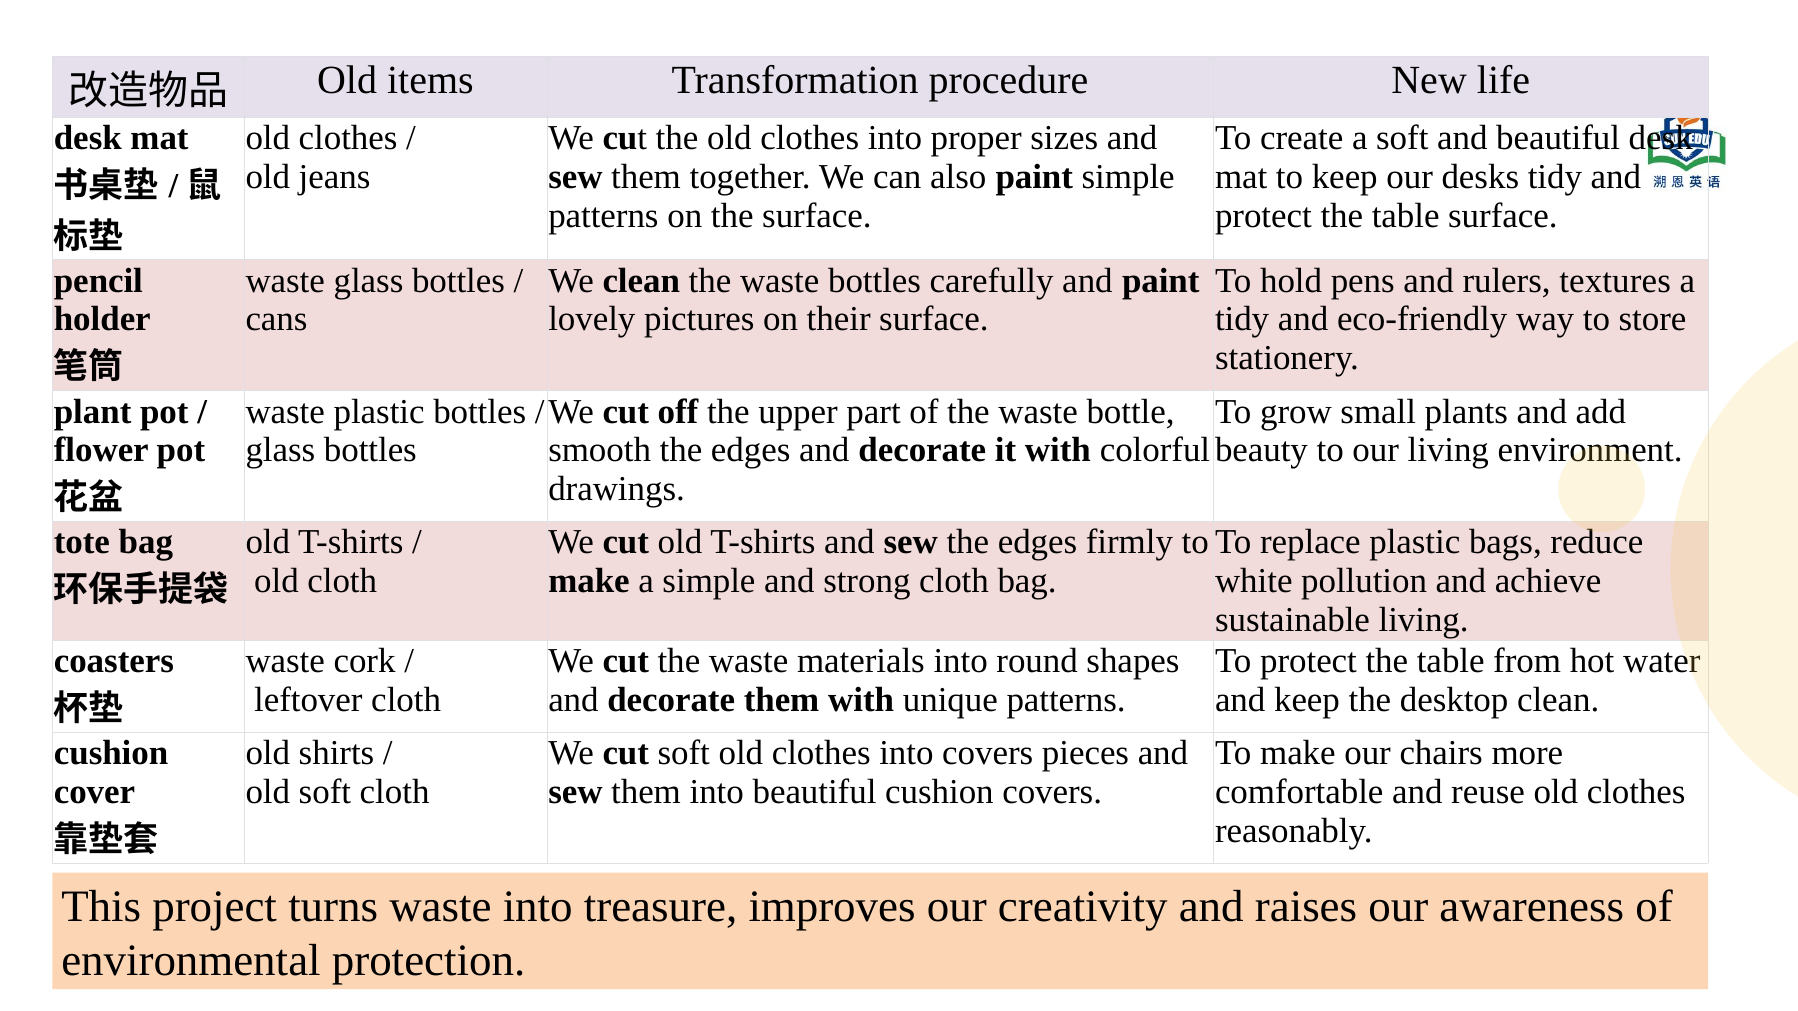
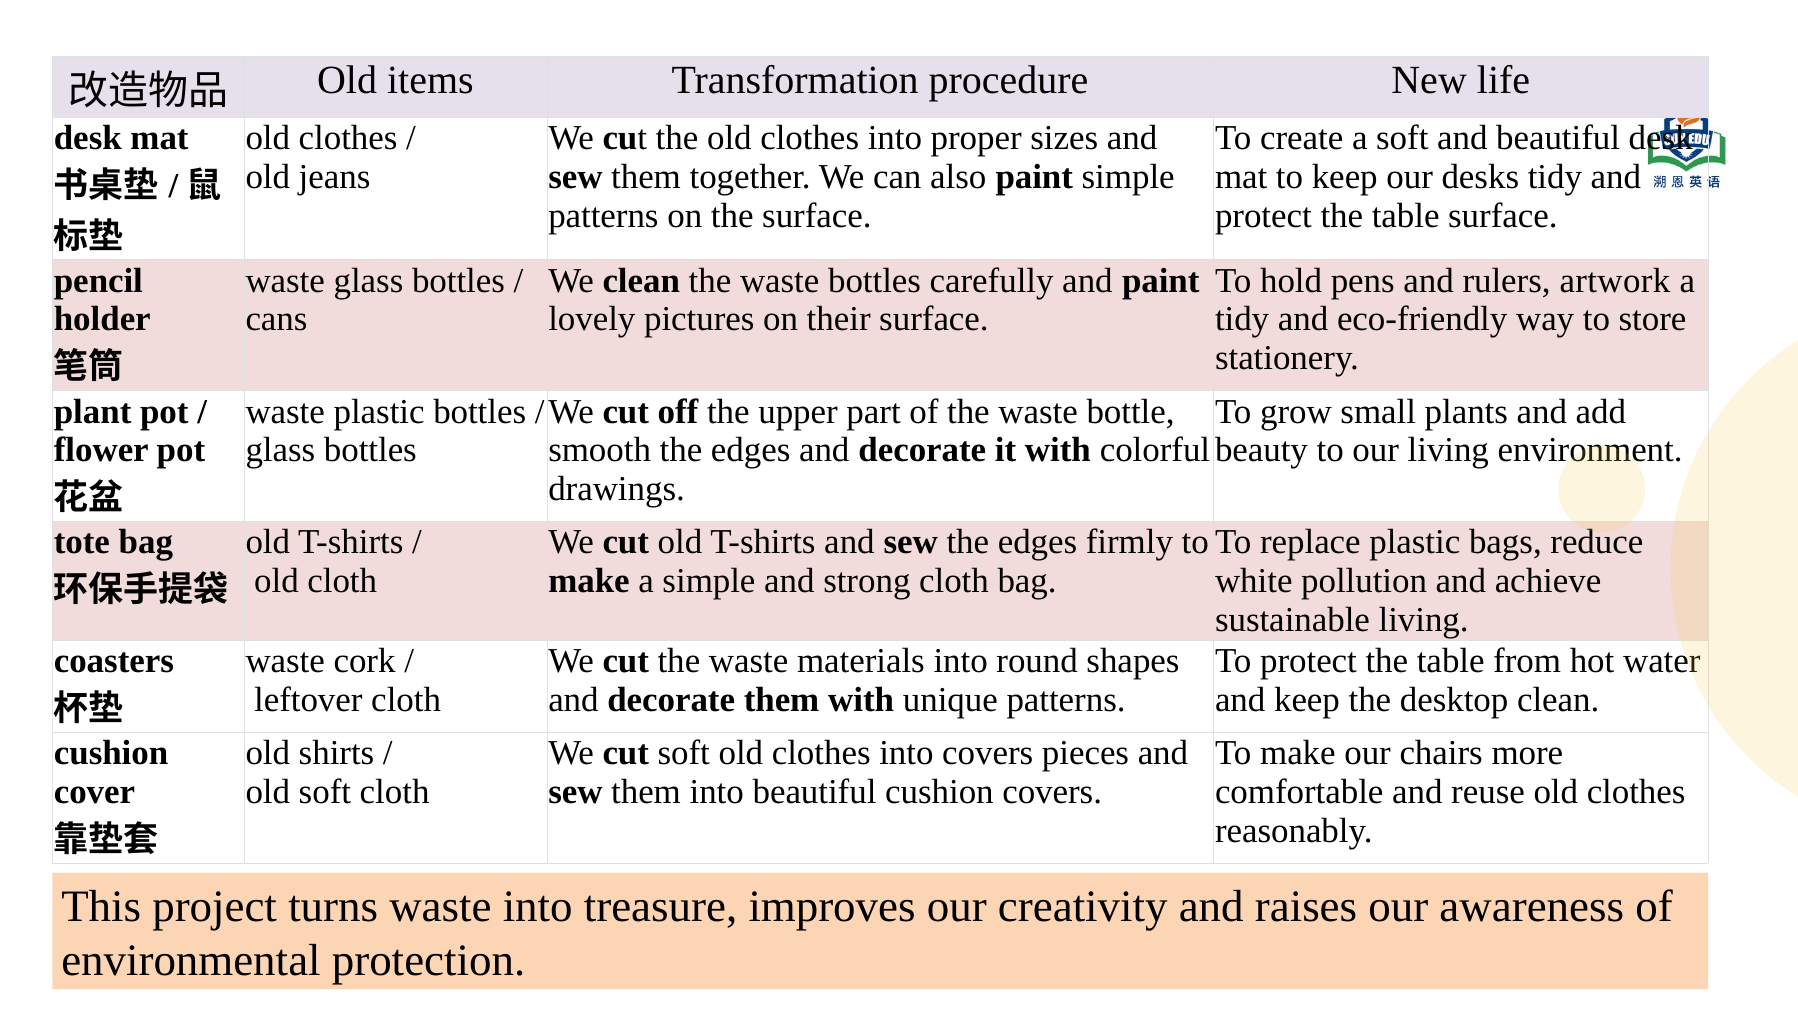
textures: textures -> artwork (1615, 281)
